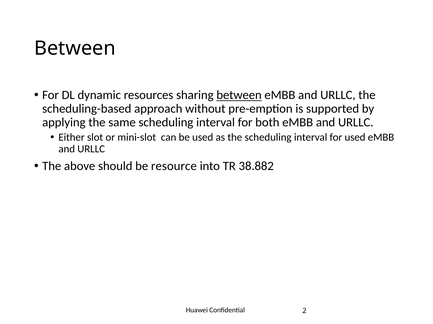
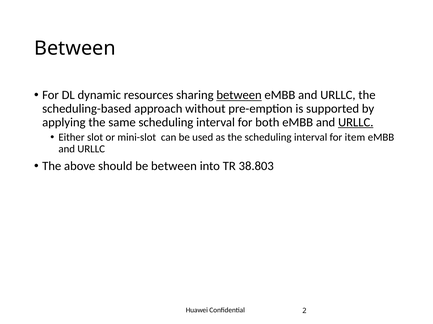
URLLC underline: none -> present (356, 123)
for used: used -> item (355, 138)
be resource: resource -> between (174, 166)
38.882: 38.882 -> 38.803 (256, 166)
